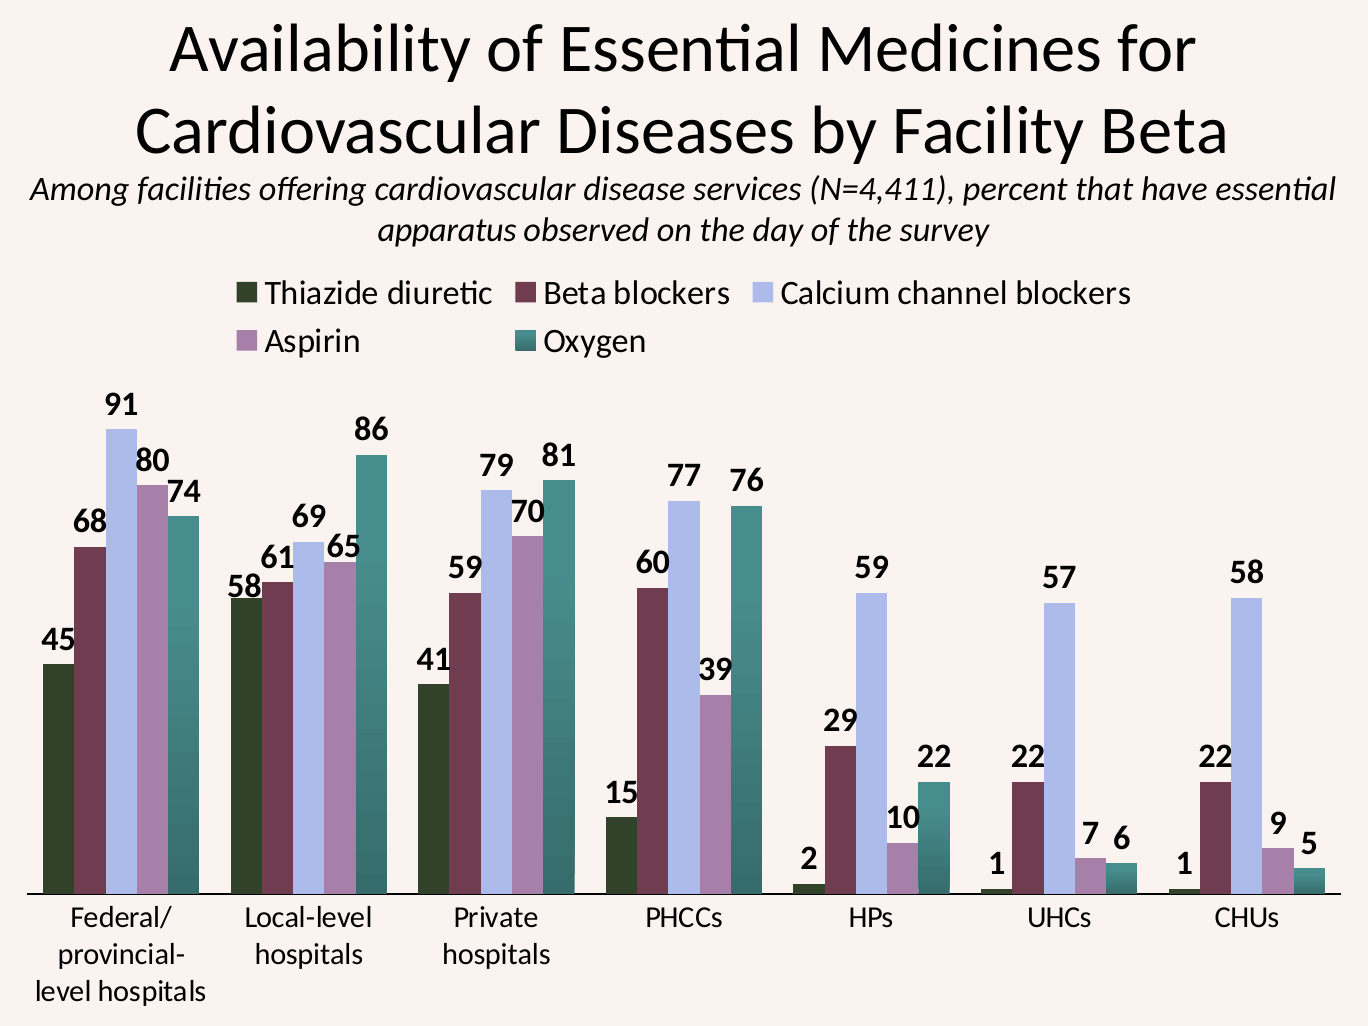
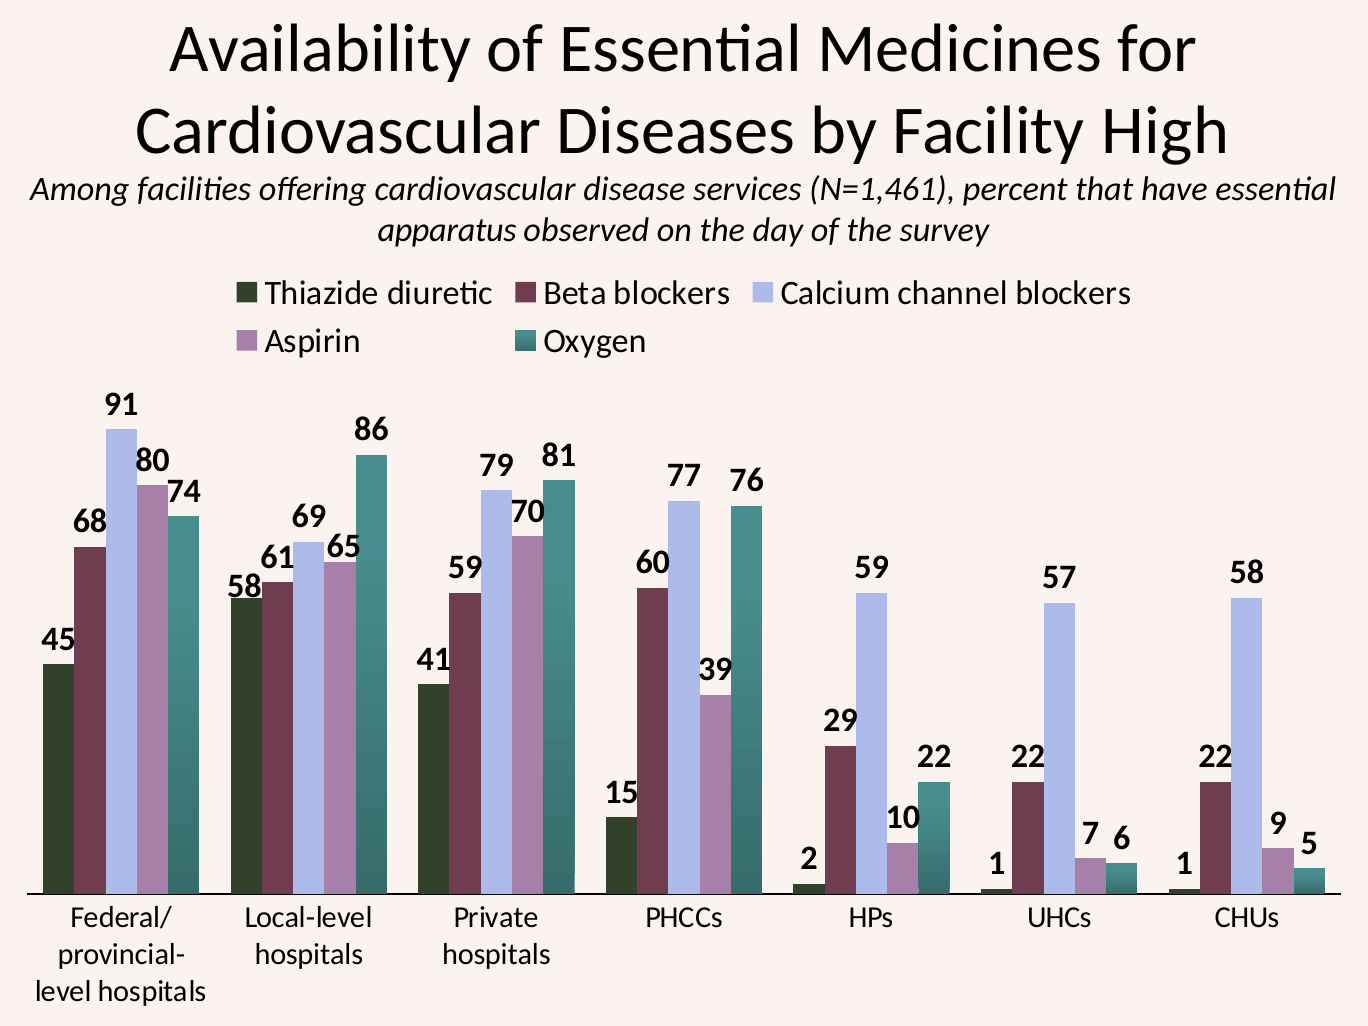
Facility Beta: Beta -> High (1165, 131)
N=4,411: N=4,411 -> N=1,461 (882, 189)
